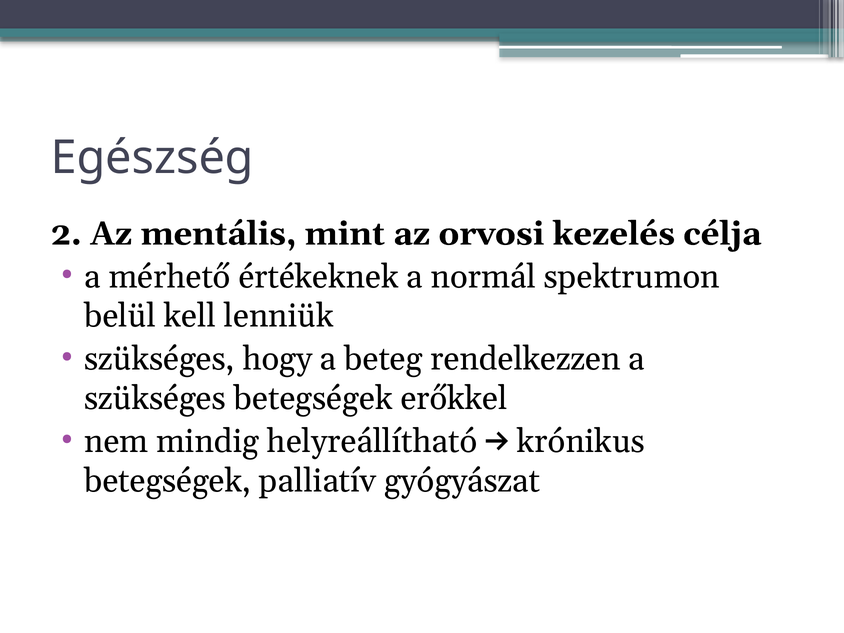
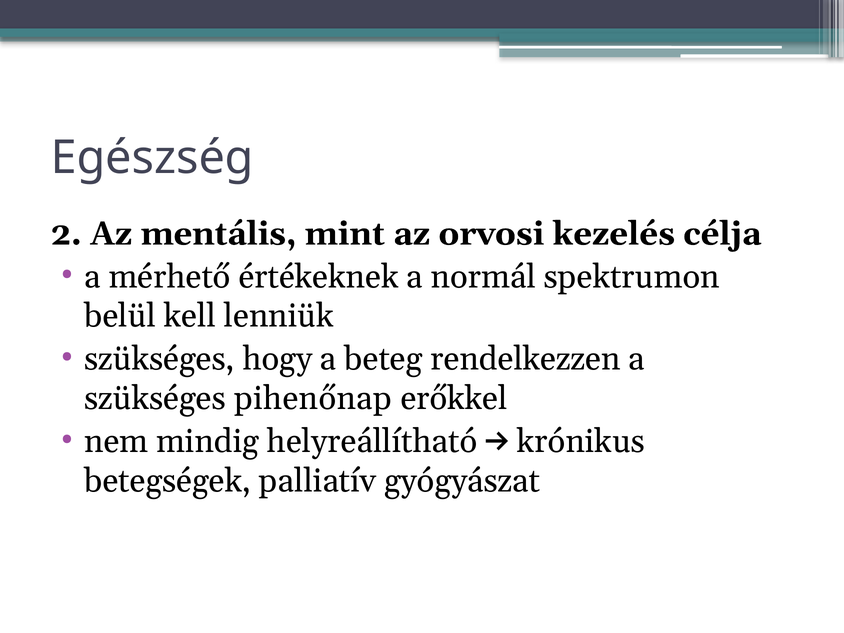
szükséges betegségek: betegségek -> pihenőnap (313, 398)
